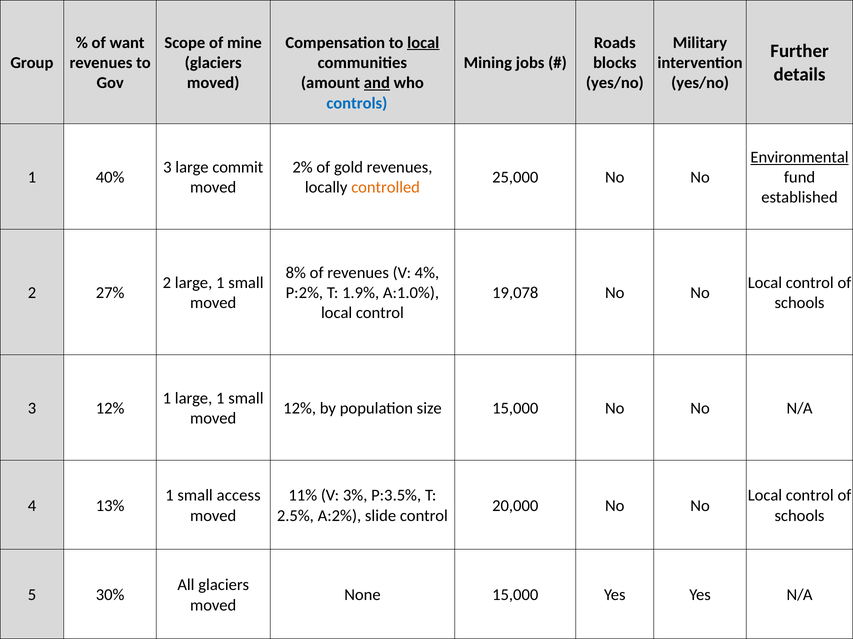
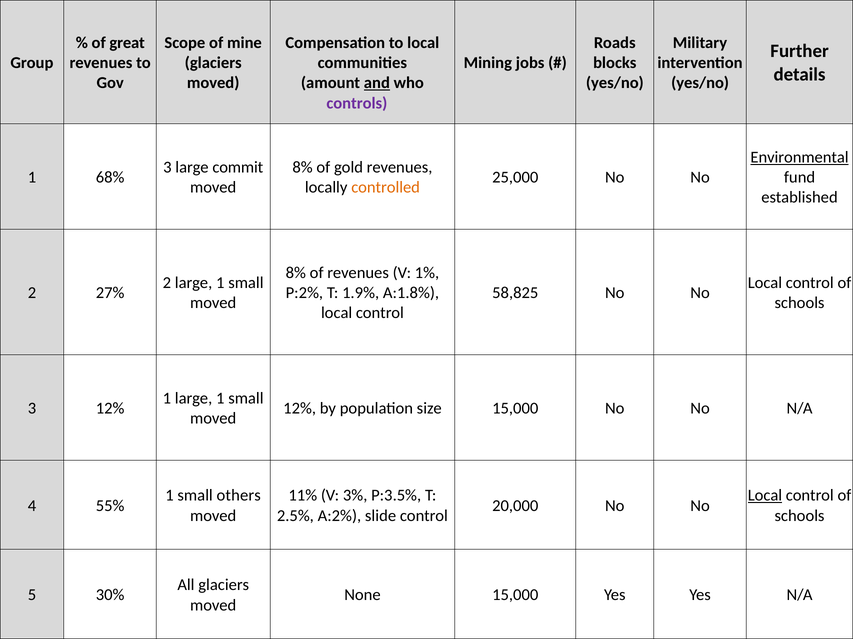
want: want -> great (127, 43)
local underline: present -> none (423, 43)
controls colour: blue -> purple (357, 103)
2%: 2% -> 8% (303, 167)
40%: 40% -> 68% (110, 178)
4%: 4% -> 1% (427, 273)
A:1.0%: A:1.0% -> A:1.8% (411, 293)
19,078: 19,078 -> 58,825 (515, 293)
access: access -> others (239, 496)
Local underline: none -> present (765, 496)
13%: 13% -> 55% (110, 506)
